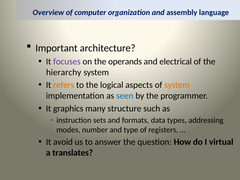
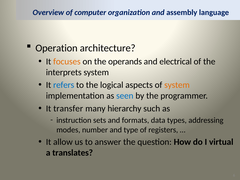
Important: Important -> Operation (56, 48)
focuses colour: purple -> orange (67, 62)
hierarchy: hierarchy -> interprets (64, 72)
refers colour: orange -> blue (64, 85)
graphics: graphics -> transfer (68, 108)
structure: structure -> hierarchy (124, 108)
avoid: avoid -> allow (63, 142)
